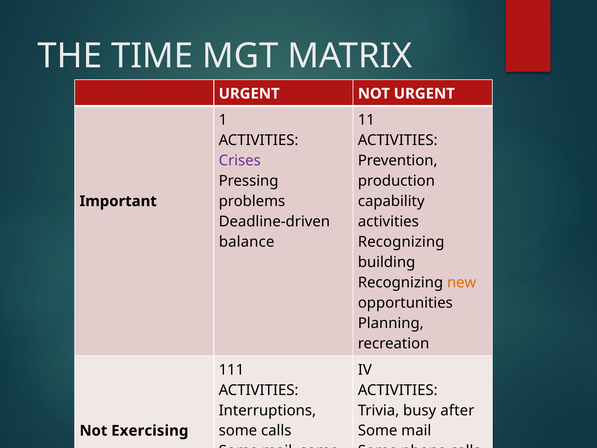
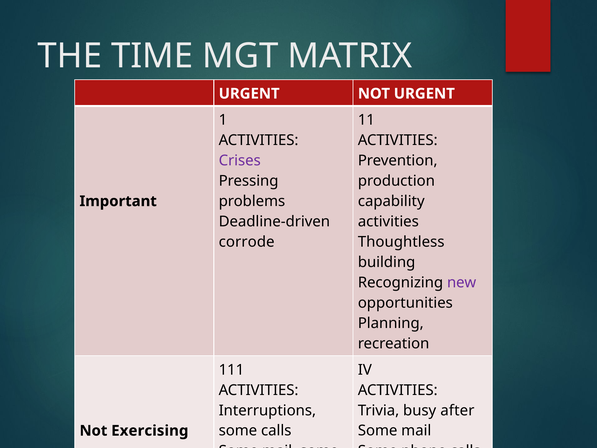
balance: balance -> corrode (247, 242)
Recognizing: Recognizing -> Thoughtless (401, 242)
new colour: orange -> purple (462, 282)
